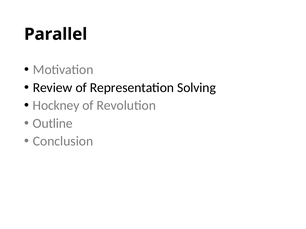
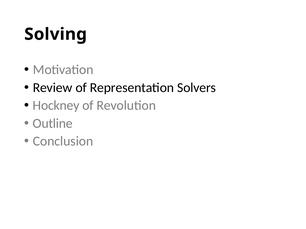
Parallel: Parallel -> Solving (56, 34)
Solving: Solving -> Solvers (197, 88)
